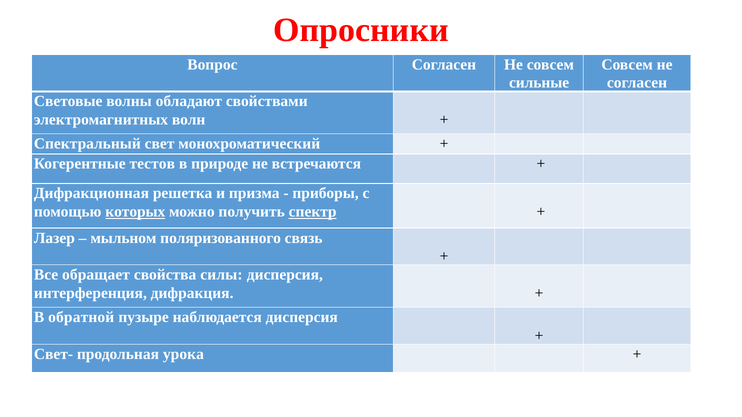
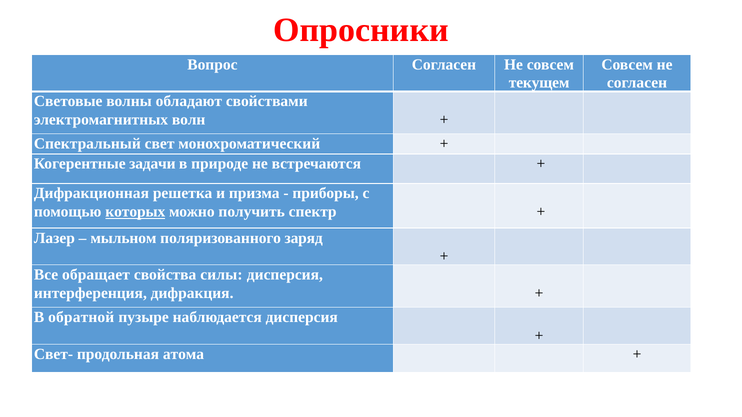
сильные: сильные -> текущем (539, 83)
тестов: тестов -> задачи (152, 164)
спектр underline: present -> none (313, 212)
связь: связь -> заряд (304, 238)
урока: урока -> атома (184, 355)
